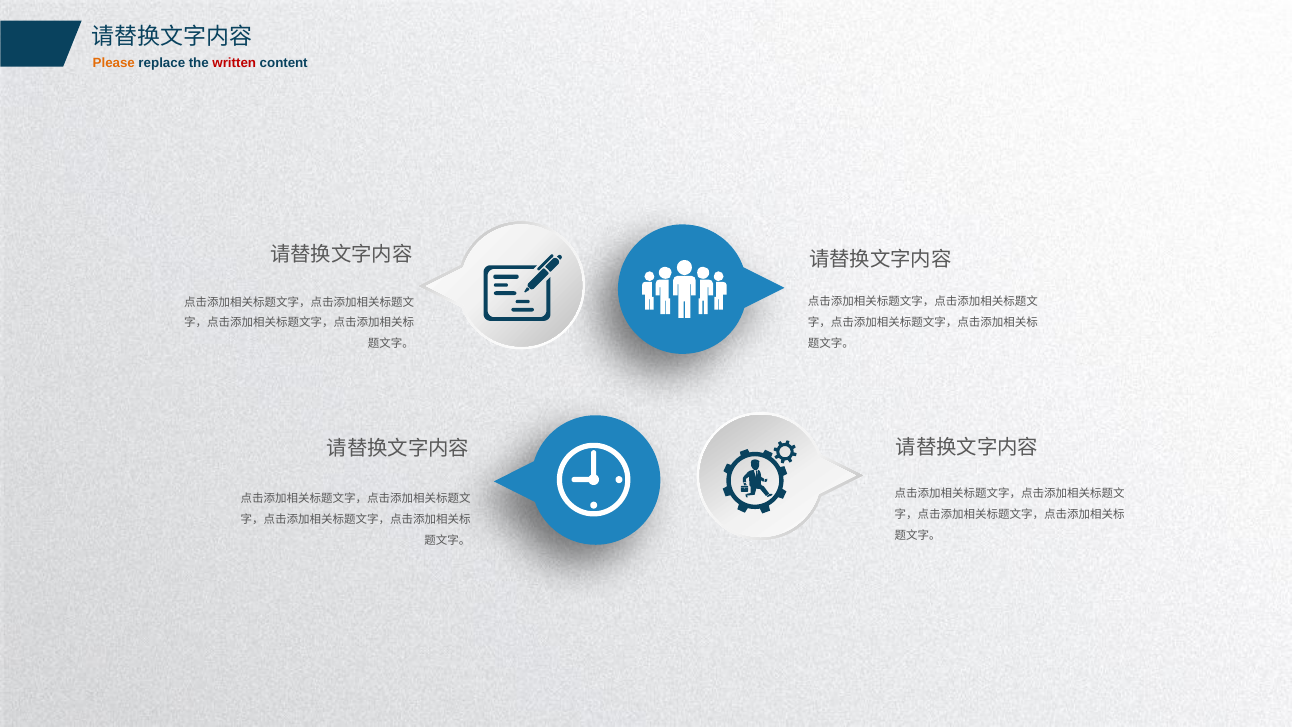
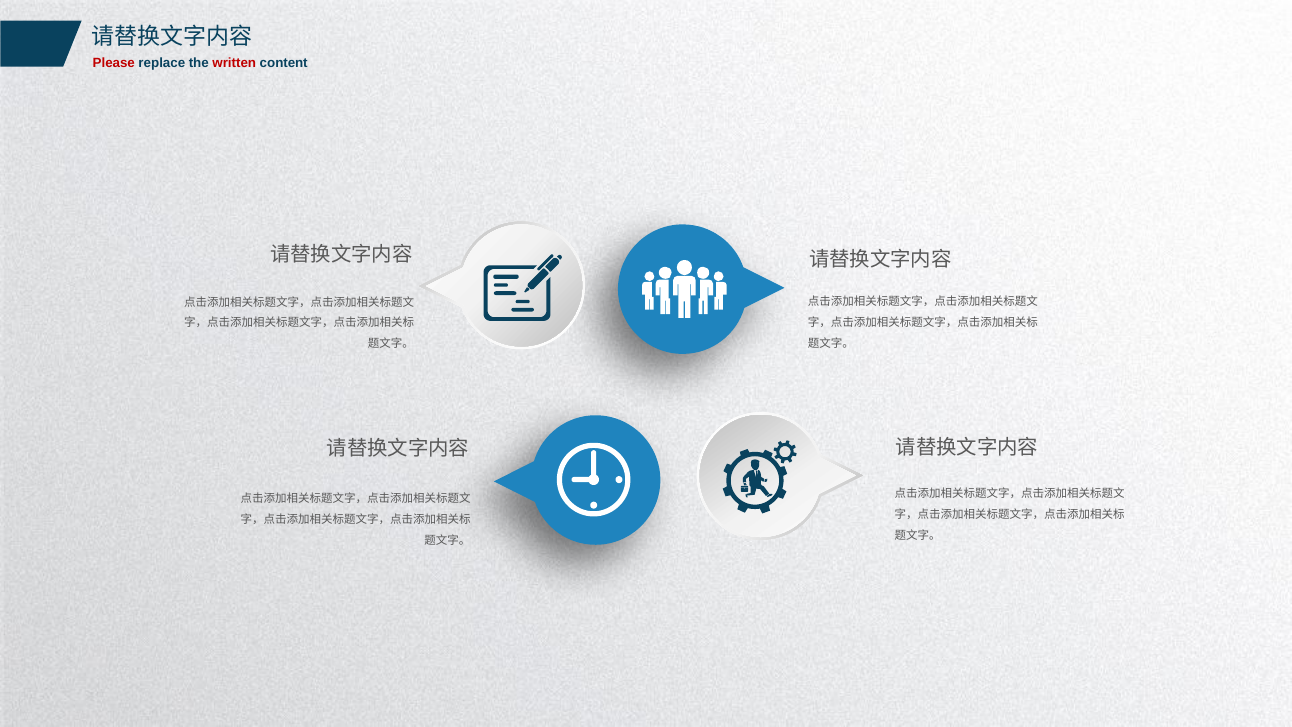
Please colour: orange -> red (114, 63)
